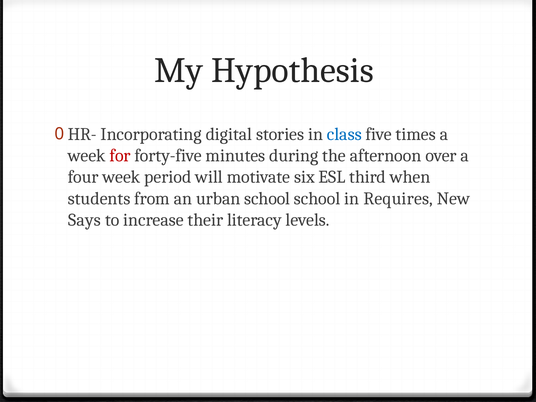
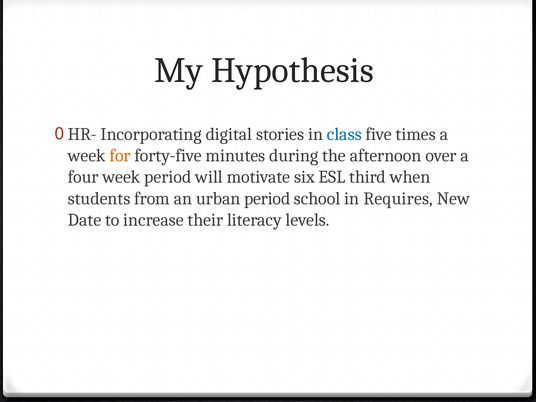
for colour: red -> orange (120, 156)
urban school: school -> period (267, 198)
Says: Says -> Date (85, 220)
